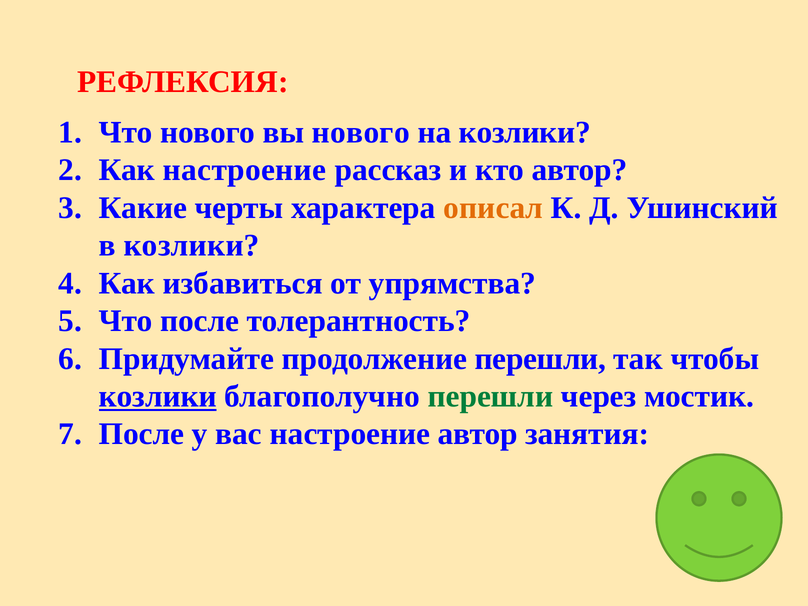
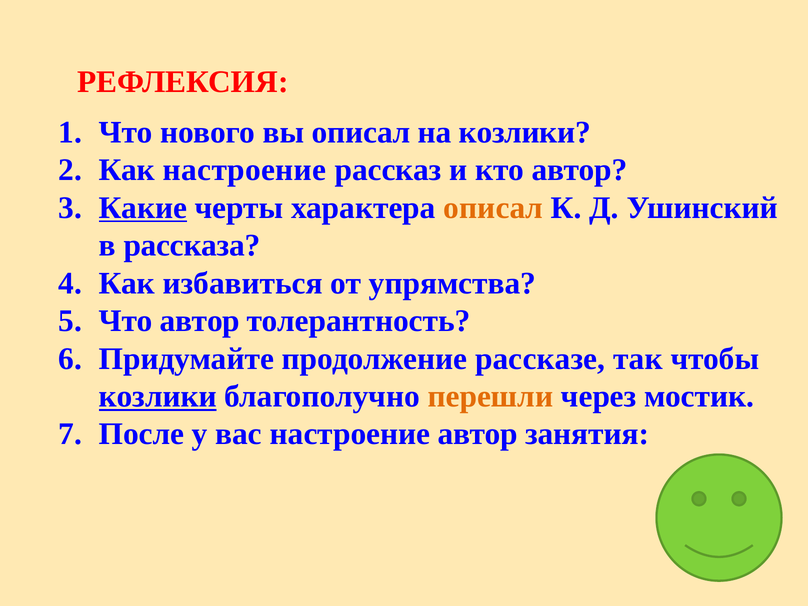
вы нового: нового -> описал (361, 132)
Какие underline: none -> present (143, 208)
в козлики: козлики -> рассказа (192, 245)
Что после: после -> автор (200, 321)
продолжение перешли: перешли -> рассказе (540, 359)
перешли colour: green -> orange (490, 396)
